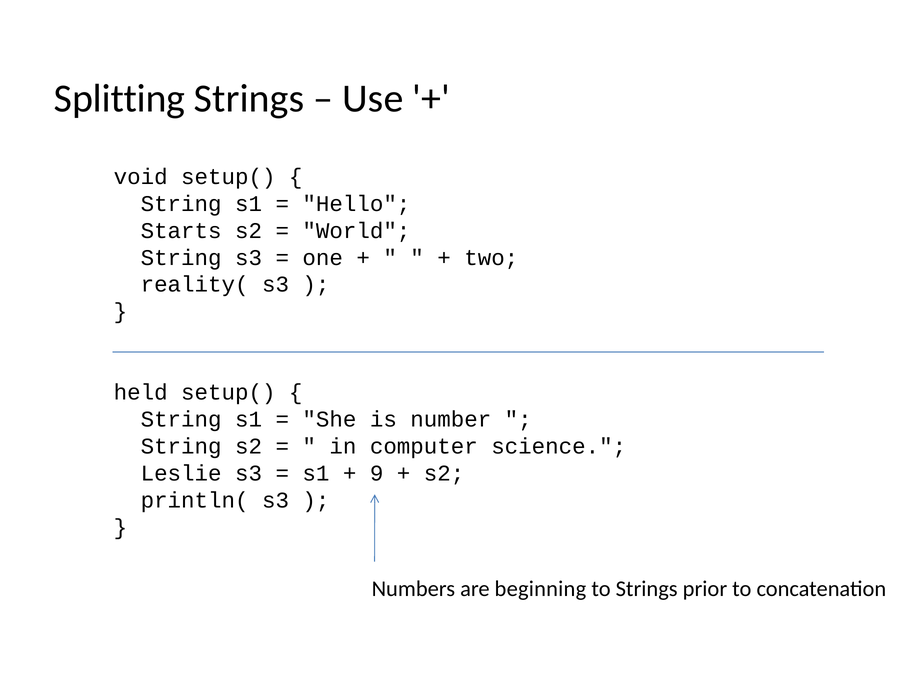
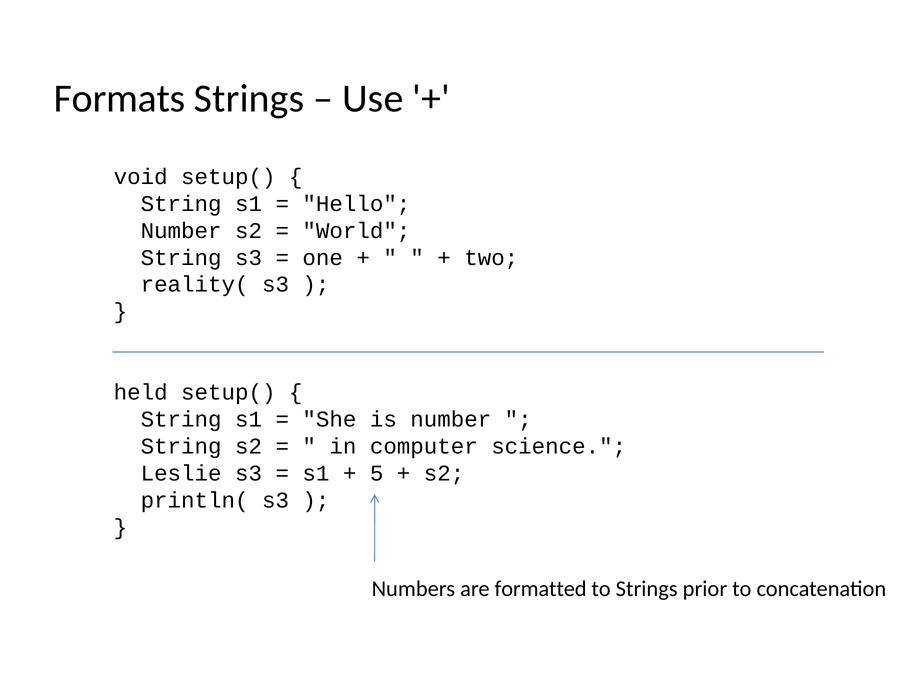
Splitting: Splitting -> Formats (120, 99)
Starts: Starts -> Number (181, 231)
9: 9 -> 5 (377, 473)
beginning: beginning -> formatted (541, 589)
